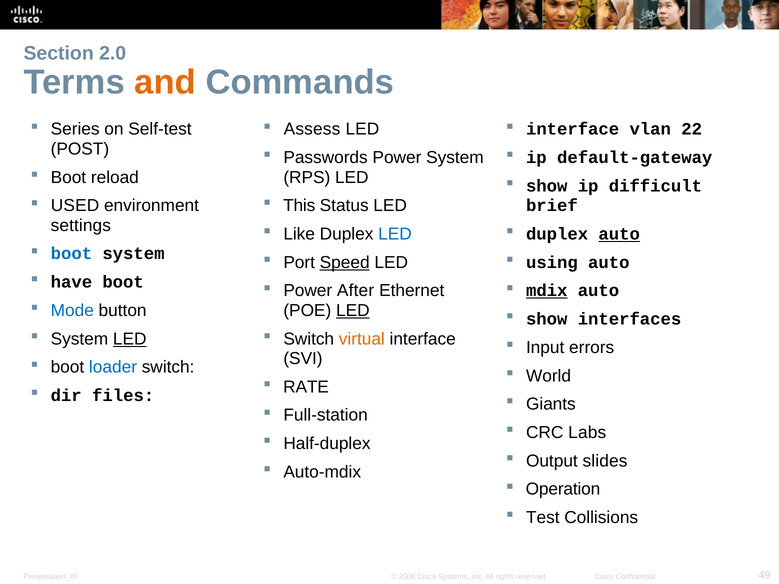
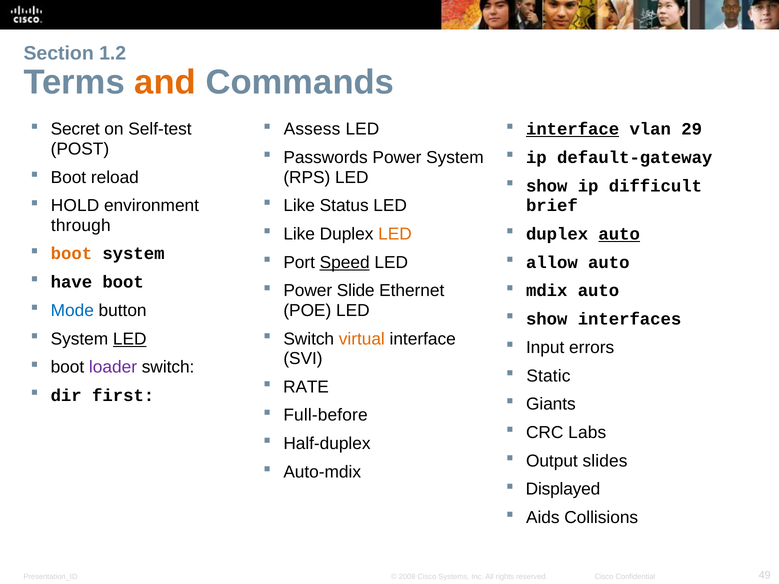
2.0: 2.0 -> 1.2 (113, 53)
Series: Series -> Secret (75, 129)
interface underline: none -> present (573, 129)
22: 22 -> 29 (692, 129)
This: This -> Like (299, 206)
USED: USED -> HOLD (75, 206)
settings: settings -> through (81, 226)
LED colour: blue -> orange (395, 234)
boot colour: blue -> orange (71, 254)
using: using -> allow (552, 262)
After: After -> Slide (356, 291)
mdix underline: present -> none (547, 291)
LED underline: present -> none (353, 311)
loader colour: blue -> purple (113, 367)
World: World -> Static (548, 376)
files: files -> first (123, 396)
Full-station: Full-station -> Full-before (326, 415)
Operation: Operation -> Displayed (563, 489)
Test: Test -> Aids (543, 518)
